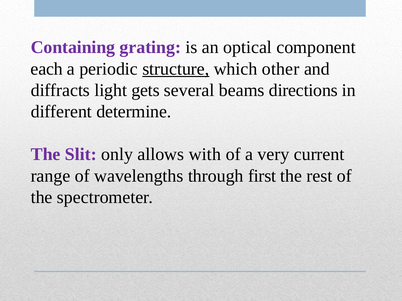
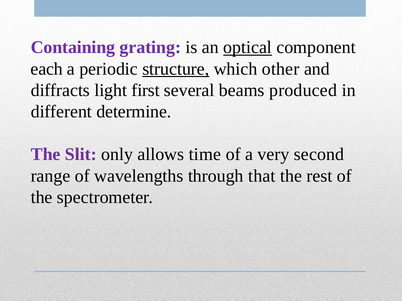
optical underline: none -> present (248, 47)
gets: gets -> first (146, 90)
directions: directions -> produced (303, 90)
with: with -> time (205, 155)
current: current -> second (319, 155)
first: first -> that (262, 176)
